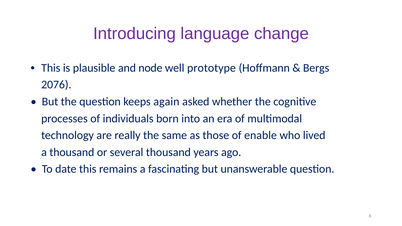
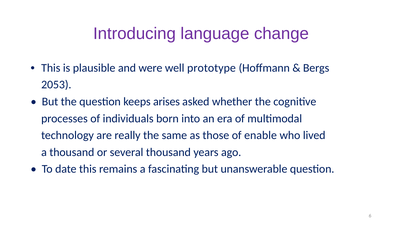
node: node -> were (150, 68)
2076: 2076 -> 2053 (56, 85)
again: again -> arises (167, 102)
